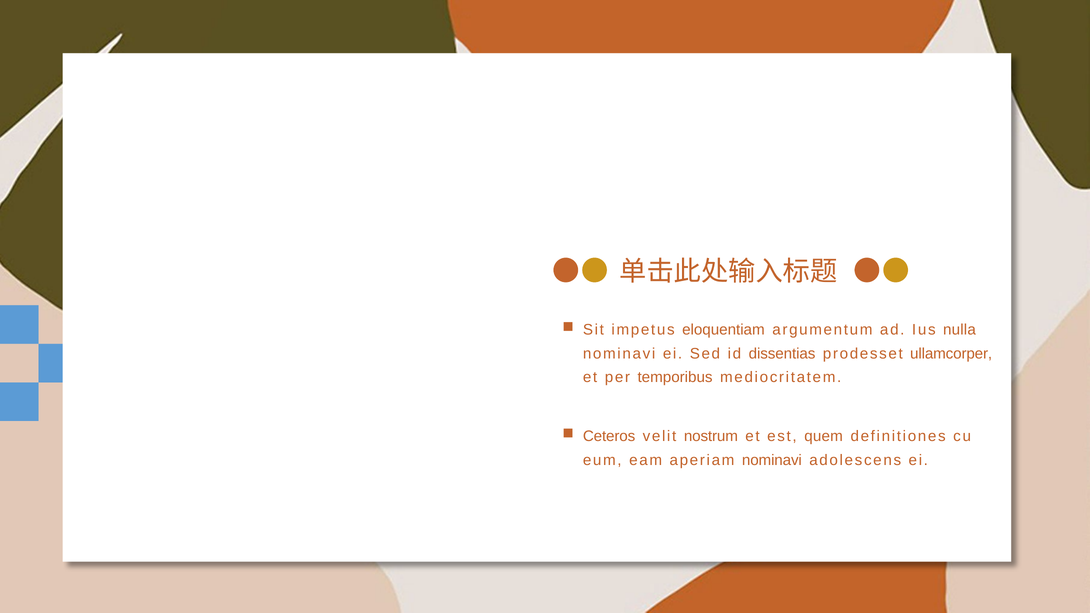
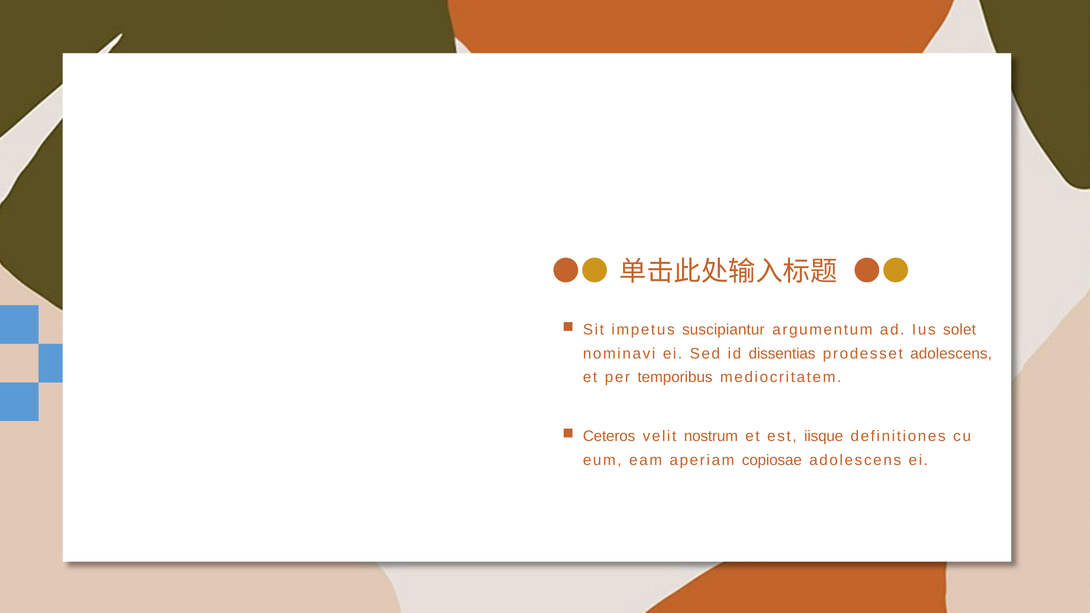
eloquentiam: eloquentiam -> suscipiantur (723, 330)
nulla: nulla -> solet (959, 330)
prodesset ullamcorper: ullamcorper -> adolescens (951, 354)
quem: quem -> iisque (824, 436)
aperiam nominavi: nominavi -> copiosae (772, 460)
